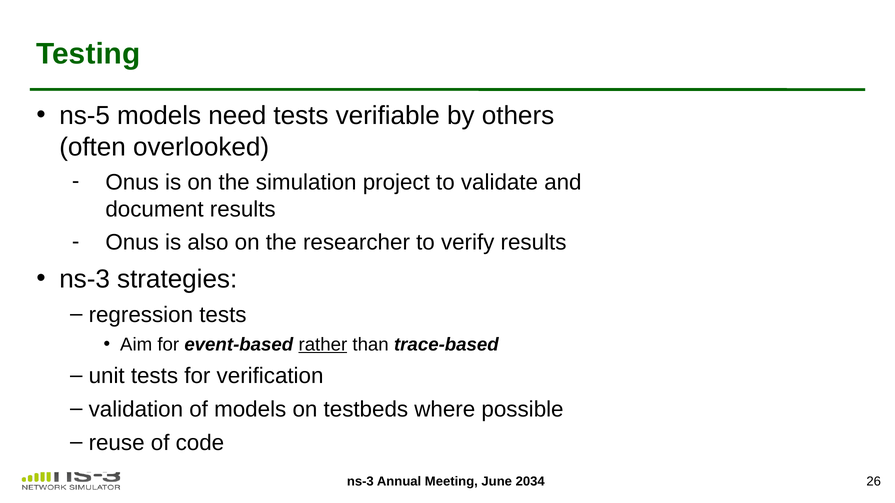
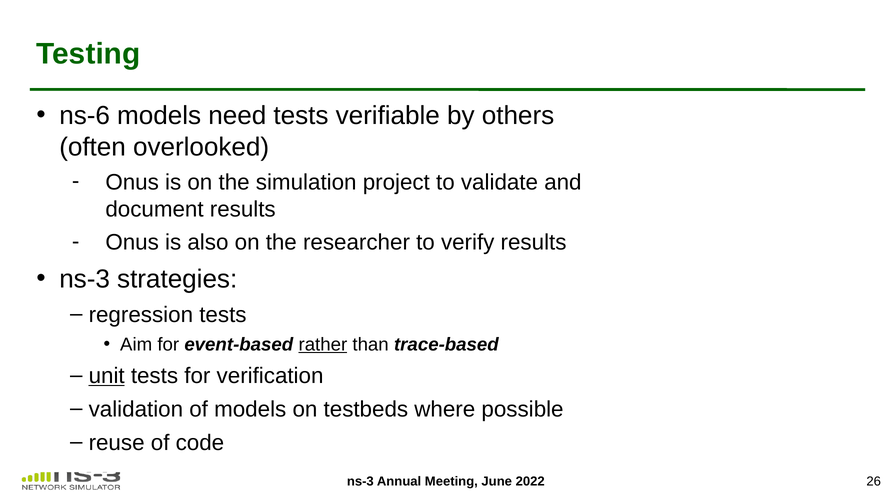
ns-5: ns-5 -> ns-6 (85, 116)
unit underline: none -> present (107, 376)
2034: 2034 -> 2022 (530, 482)
